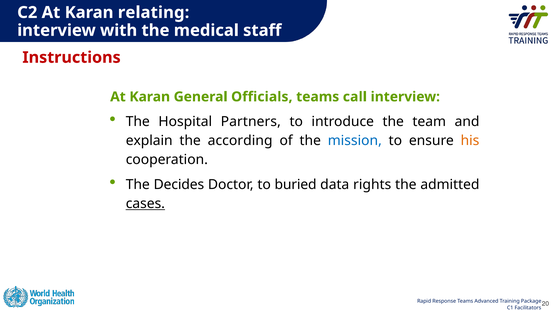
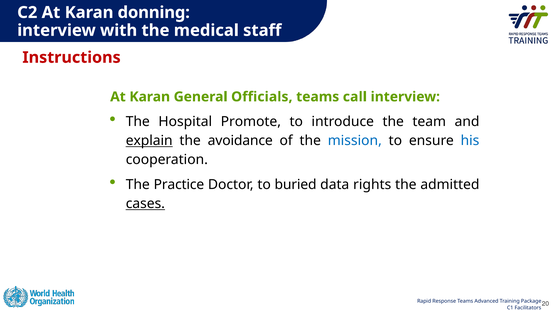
relating: relating -> donning (154, 13)
Partners: Partners -> Promote (251, 122)
explain underline: none -> present (149, 141)
according: according -> avoidance (240, 141)
his colour: orange -> blue (470, 141)
Decides: Decides -> Practice (179, 185)
